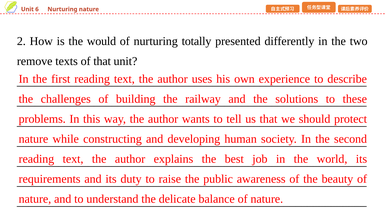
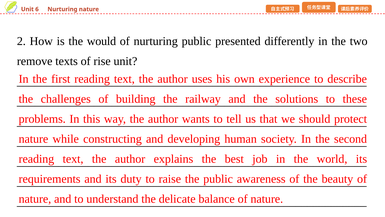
nurturing totally: totally -> public (196, 41)
of that: that -> rise (102, 61)
